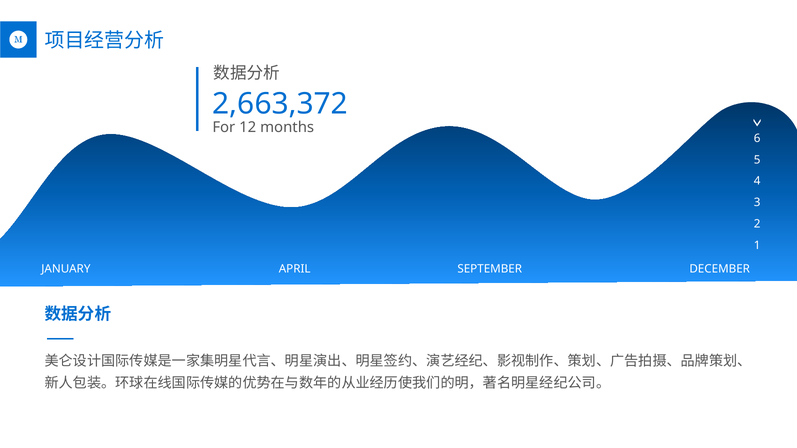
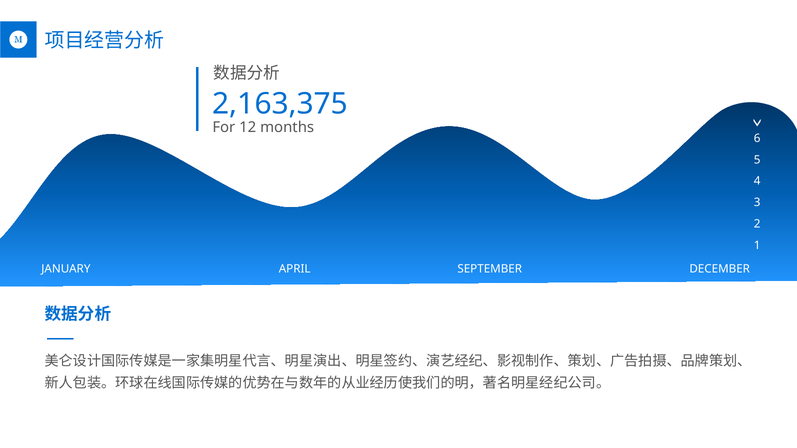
2,663,372: 2,663,372 -> 2,163,375 (280, 104)
